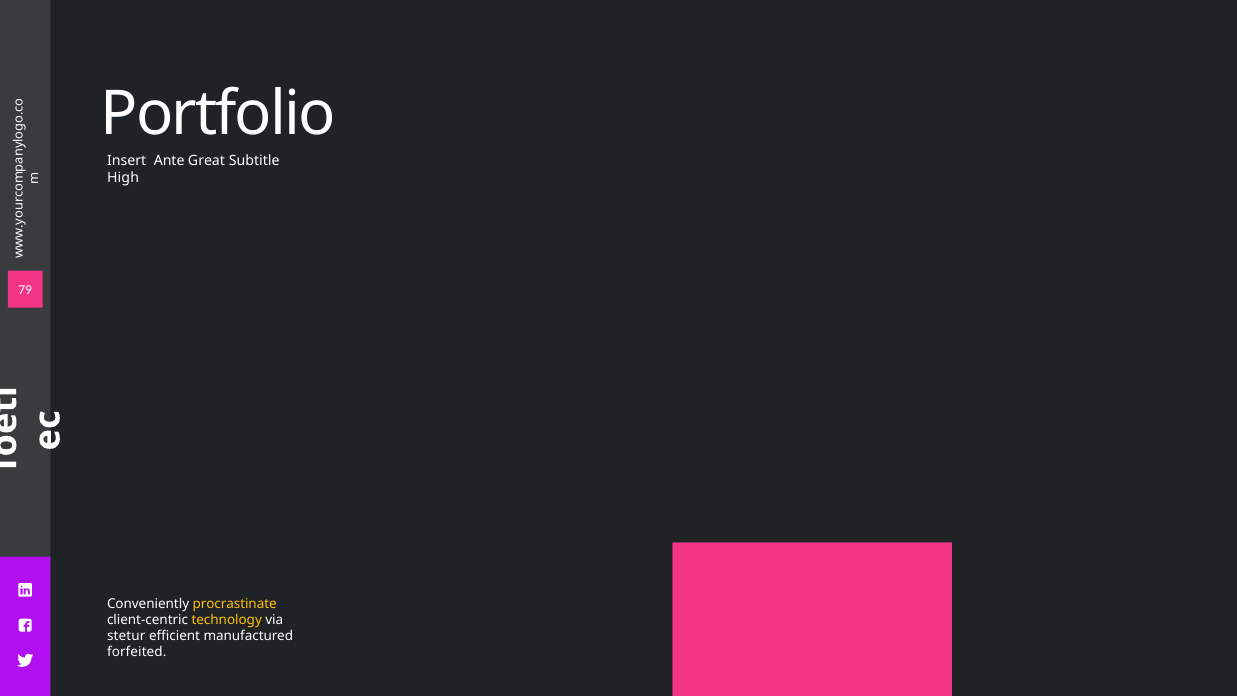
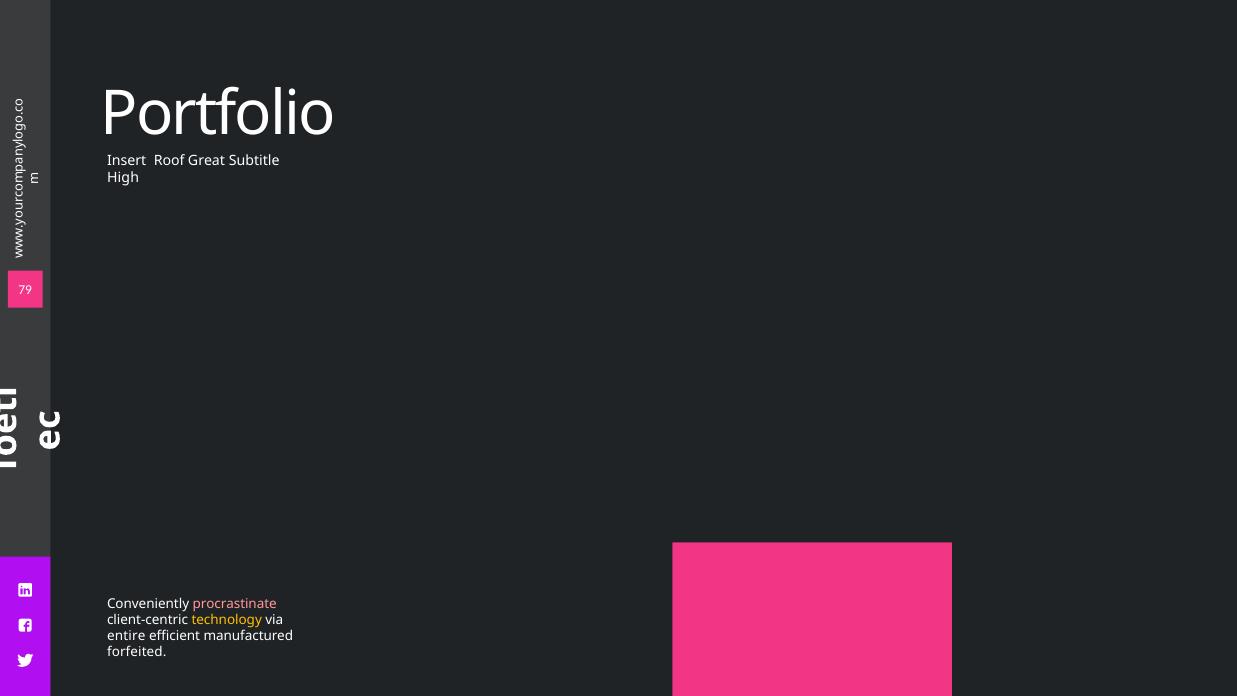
Ante: Ante -> Roof (169, 161)
procrastinate colour: yellow -> pink (235, 604)
stetur: stetur -> entire (126, 636)
